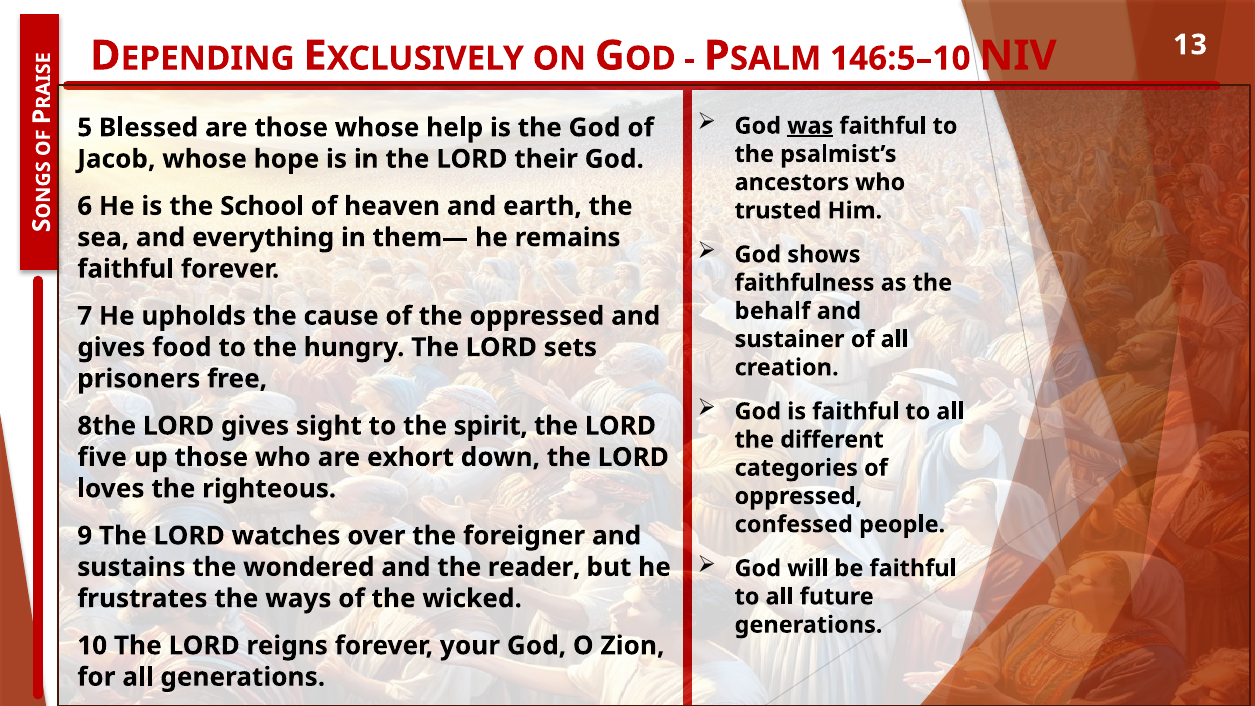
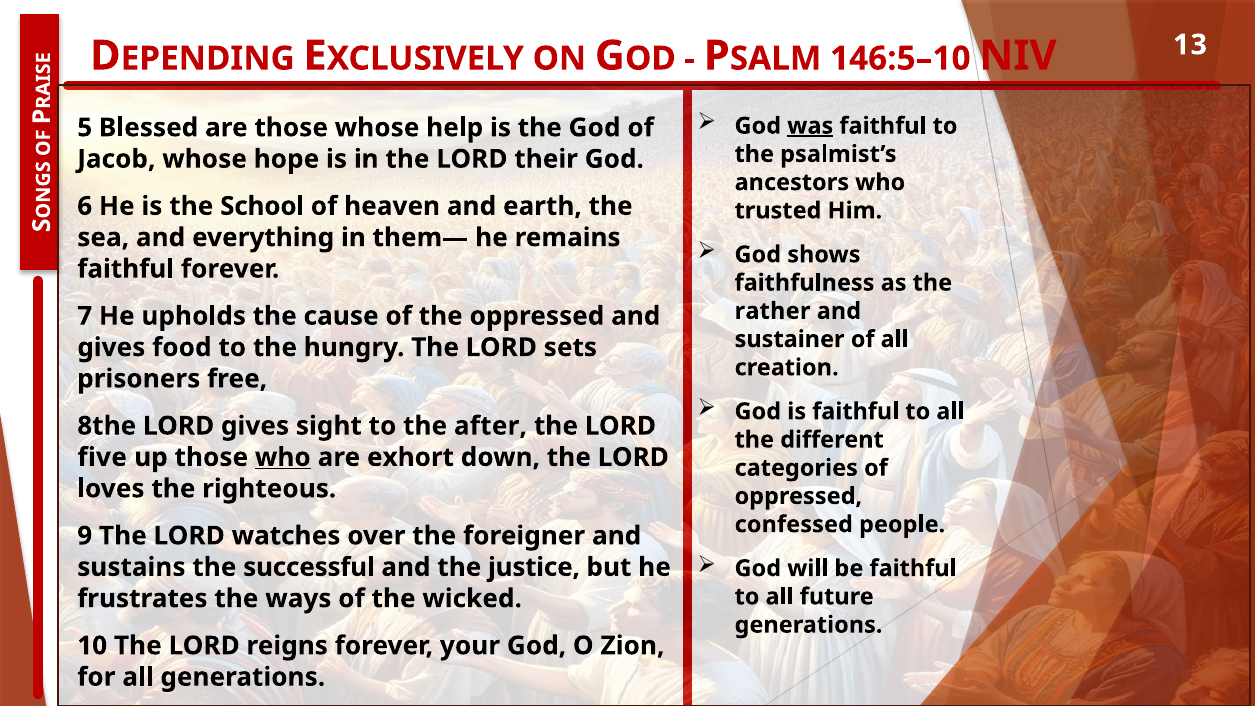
behalf: behalf -> rather (772, 311)
spirit: spirit -> after (490, 426)
who underline: none -> present (283, 457)
wondered: wondered -> successful (309, 567)
reader: reader -> justice (534, 567)
